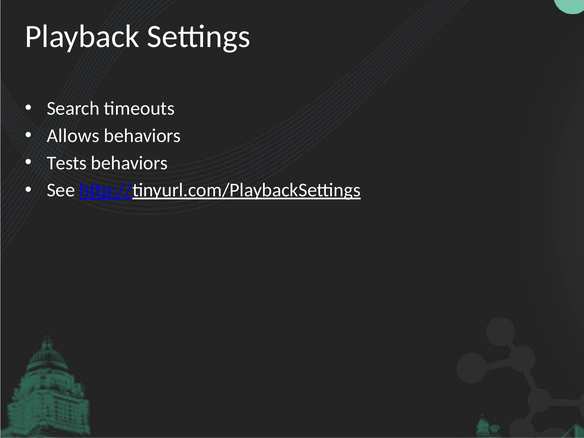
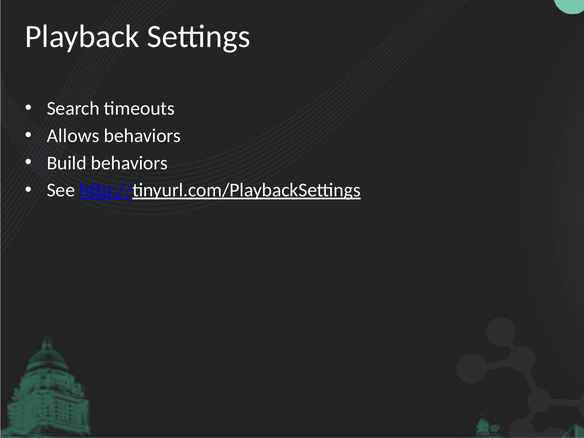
Tests: Tests -> Build (67, 163)
